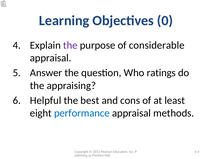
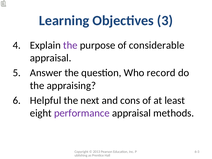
0: 0 -> 3 (165, 21)
ratings: ratings -> record (161, 73)
best: best -> next (90, 100)
performance colour: blue -> purple (82, 113)
